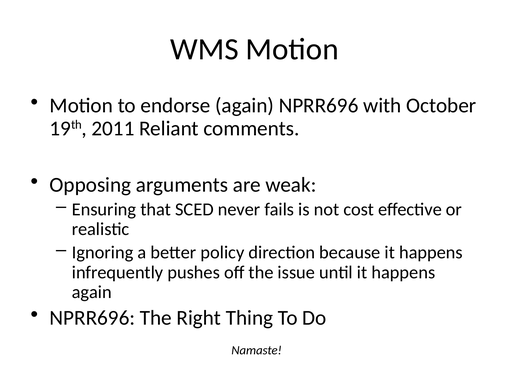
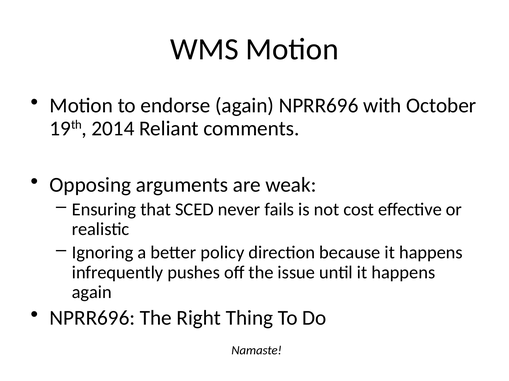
2011: 2011 -> 2014 (113, 129)
